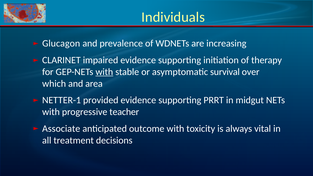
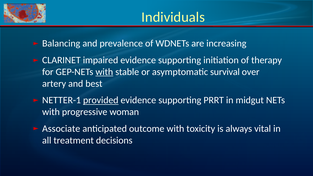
Glucagon: Glucagon -> Balancing (61, 44)
which: which -> artery (54, 84)
area: area -> best (94, 84)
provided underline: none -> present (101, 100)
teacher: teacher -> woman (124, 112)
